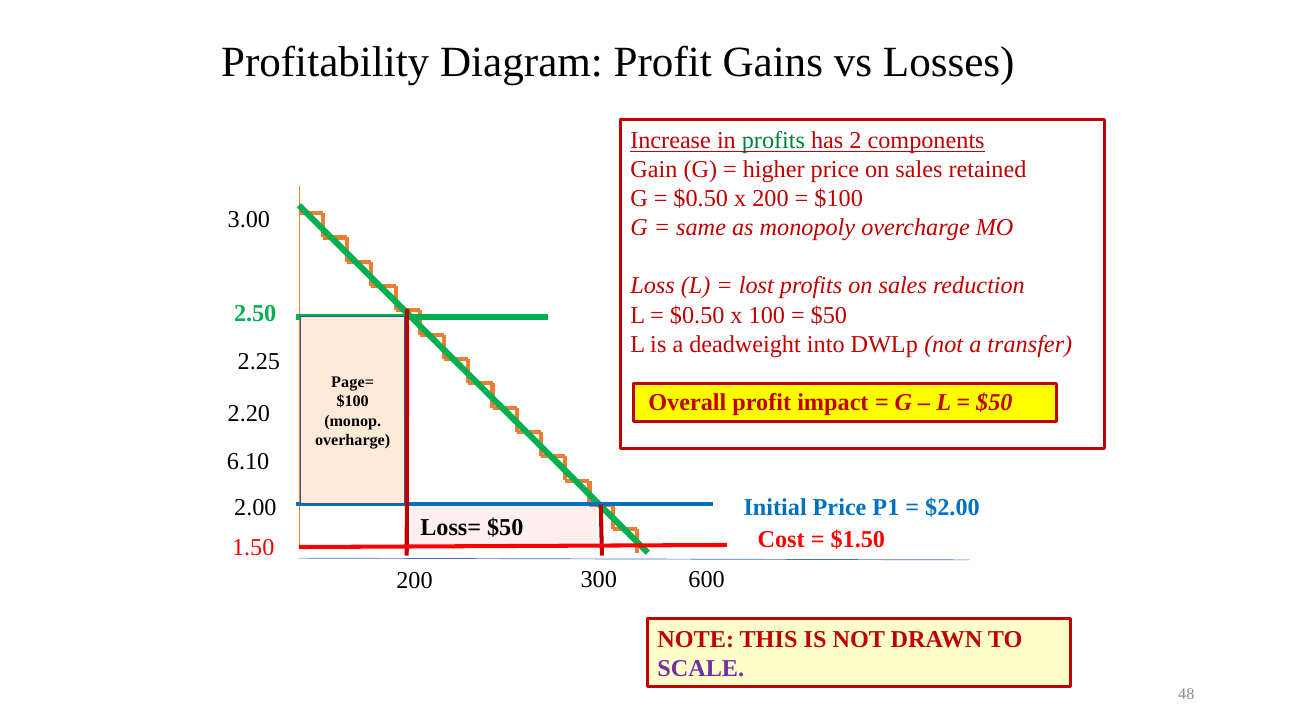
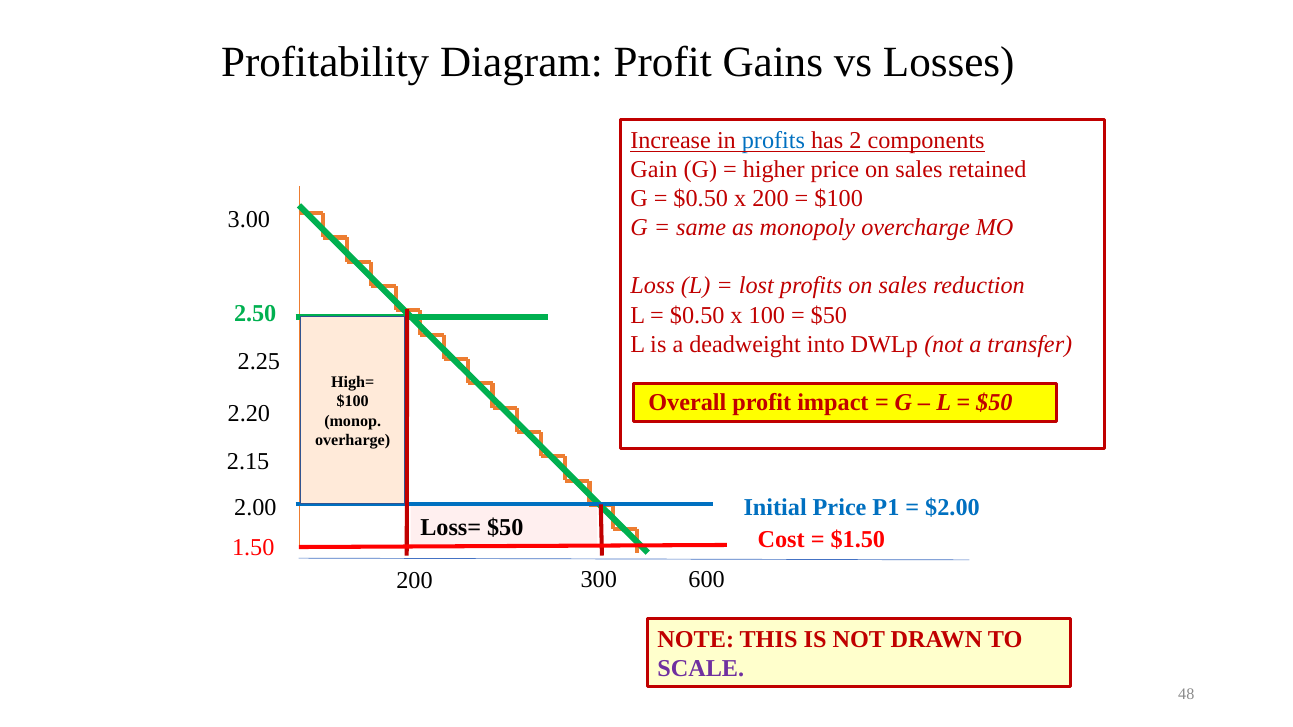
profits colour: green -> blue (773, 141)
Page=: Page= -> High= (353, 382)
6.10: 6.10 -> 2.15 (248, 461)
